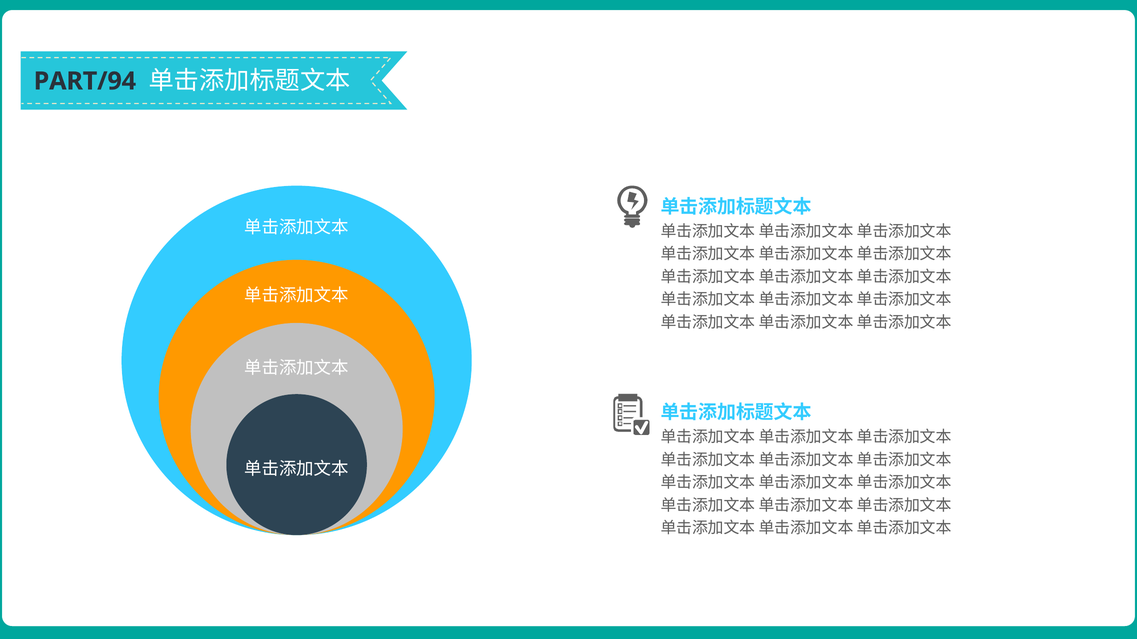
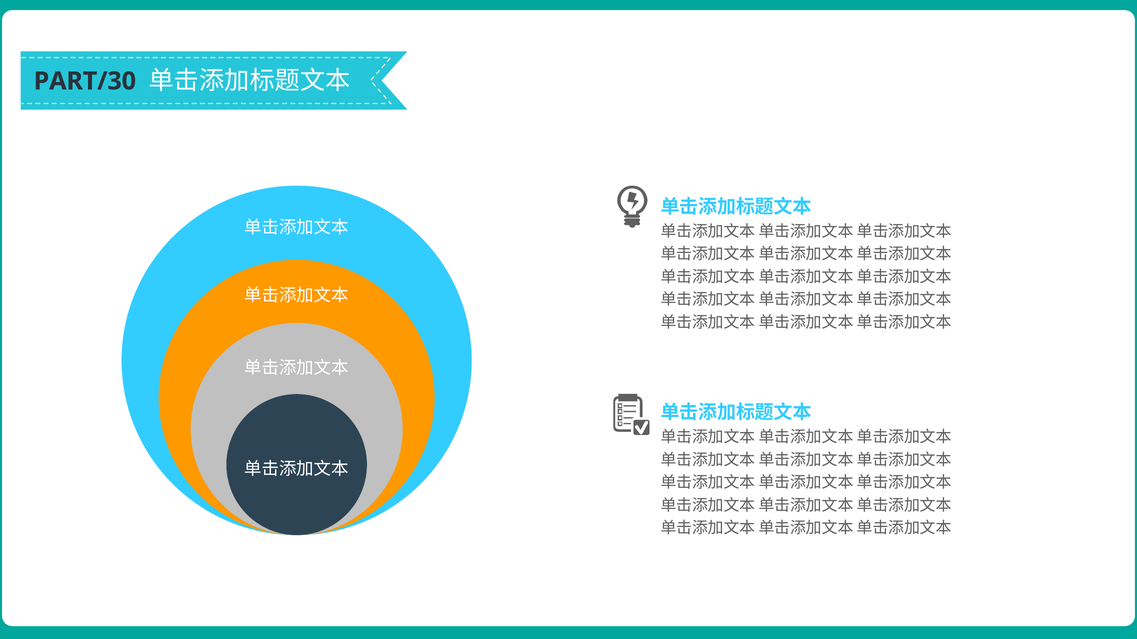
PART/94: PART/94 -> PART/30 (85, 81)
